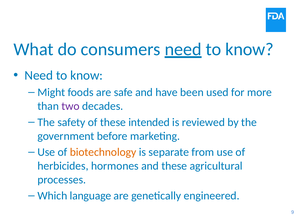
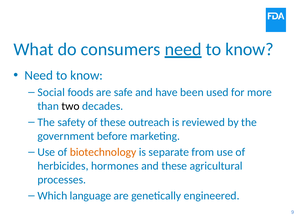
Might: Might -> Social (51, 92)
two colour: purple -> black (71, 106)
intended: intended -> outreach (149, 122)
